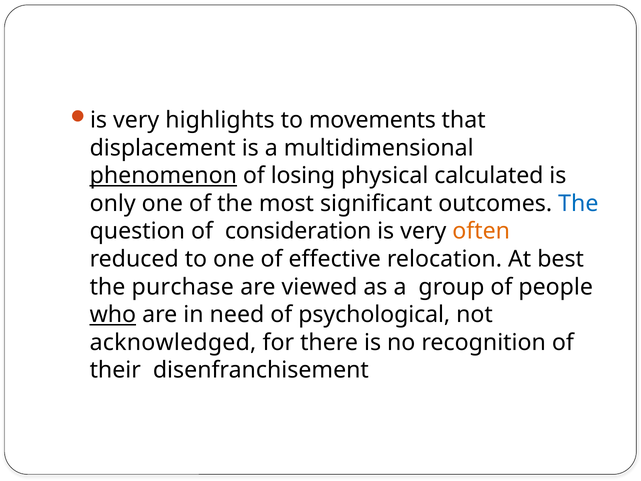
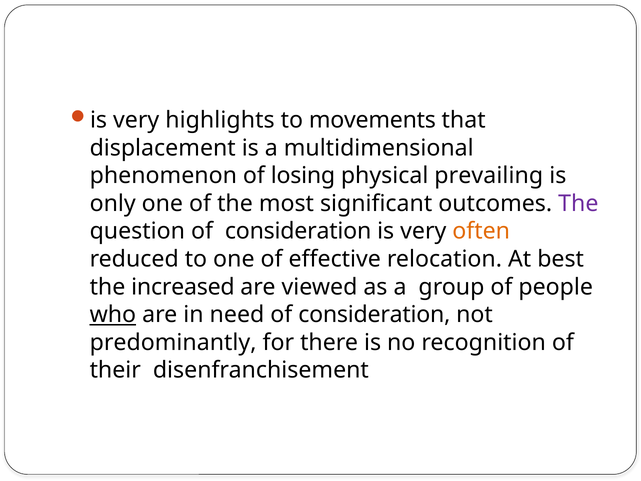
phenomenon underline: present -> none (163, 176)
calculated: calculated -> prevailing (489, 176)
The colour: blue -> purple (578, 203)
purchase: purchase -> increased (183, 287)
need of psychological: psychological -> consideration (374, 314)
acknowledged: acknowledged -> predominantly (173, 342)
